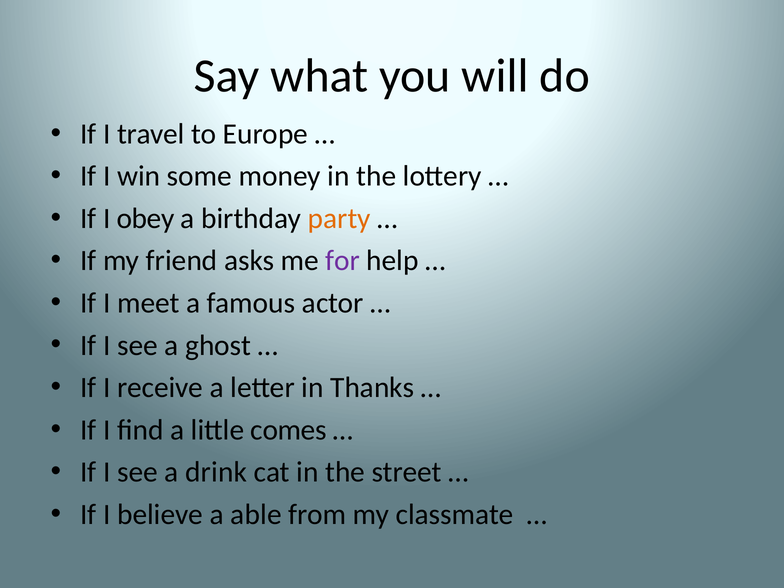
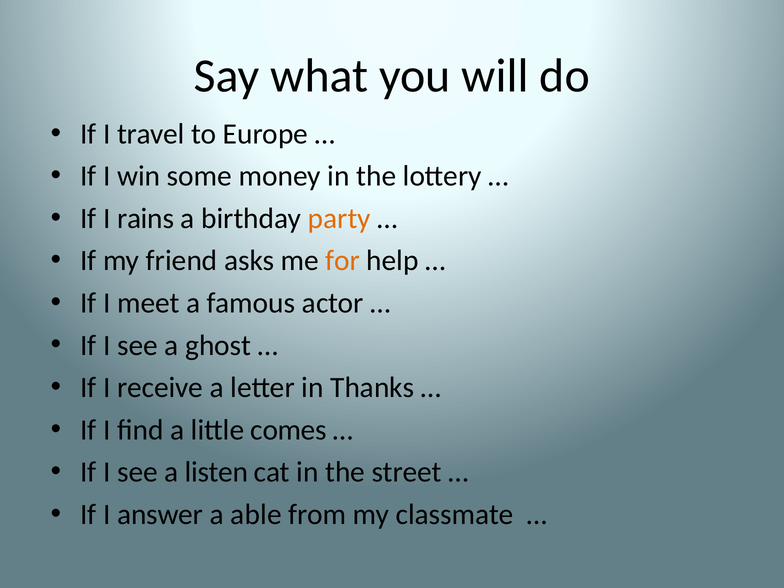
obey: obey -> rains (146, 218)
for colour: purple -> orange (343, 261)
drink: drink -> listen (216, 472)
believe: believe -> answer (160, 514)
